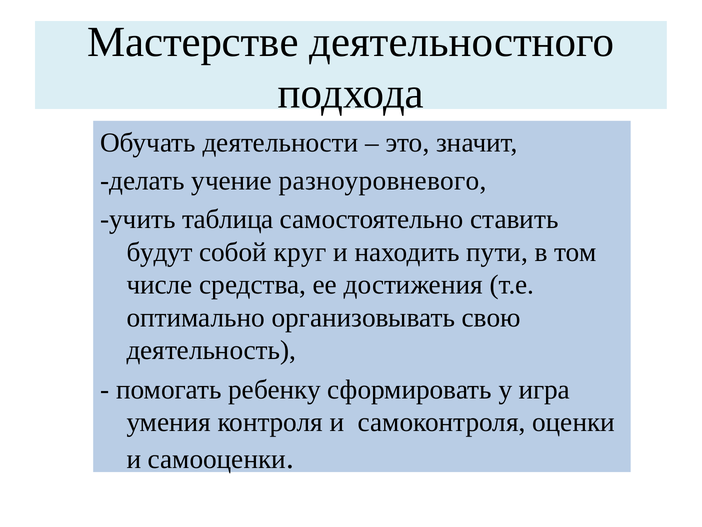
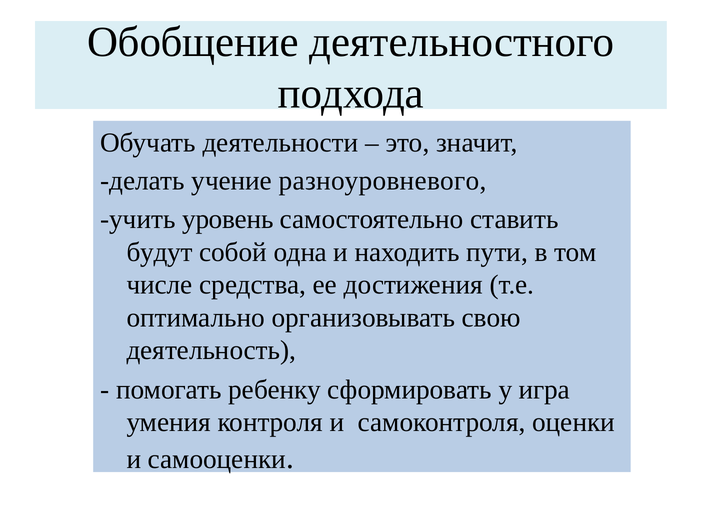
Мастерстве: Мастерстве -> Обобщение (193, 42)
таблица: таблица -> уровень (228, 219)
круг: круг -> одна (300, 252)
